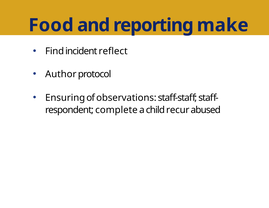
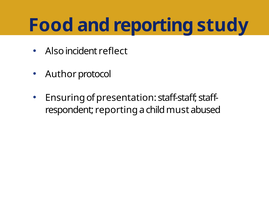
make: make -> study (223, 25)
Find: Find -> Also (55, 51)
of observations: observations -> presentation (126, 98)
complete: complete -> reporting (116, 110)
recur: recur -> must (178, 110)
